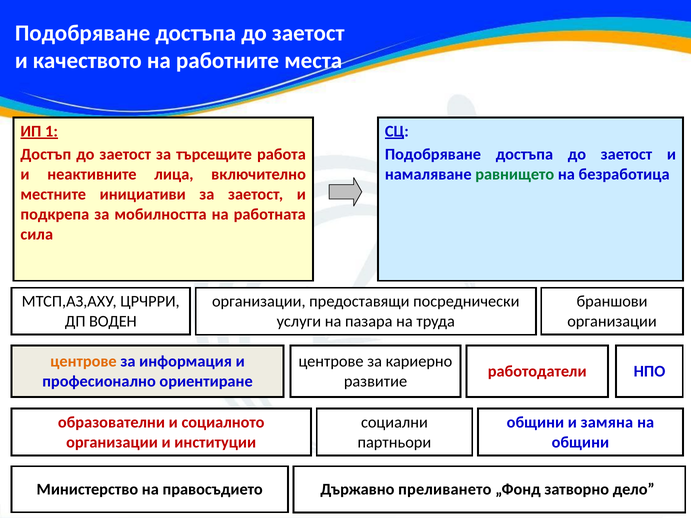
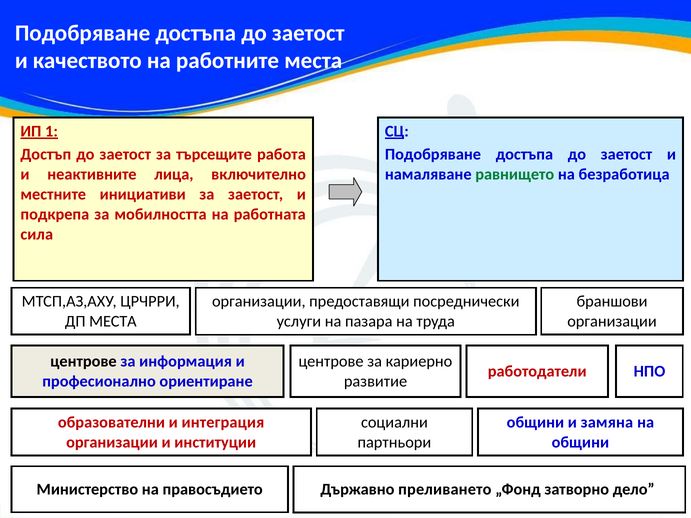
ДП ВОДЕН: ВОДЕН -> МЕСТА (113, 322)
центрове colour: orange -> black (84, 362)
социалното: социалното -> интеграция (223, 423)
